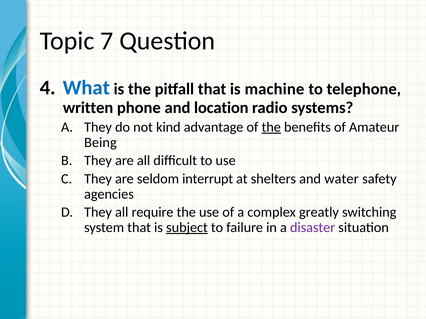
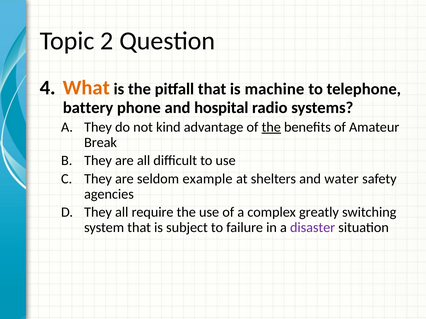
7: 7 -> 2 (107, 41)
What colour: blue -> orange (86, 88)
written: written -> battery (88, 108)
location: location -> hospital (221, 108)
Being: Being -> Break (101, 143)
interrupt: interrupt -> example (208, 179)
subject underline: present -> none (187, 228)
